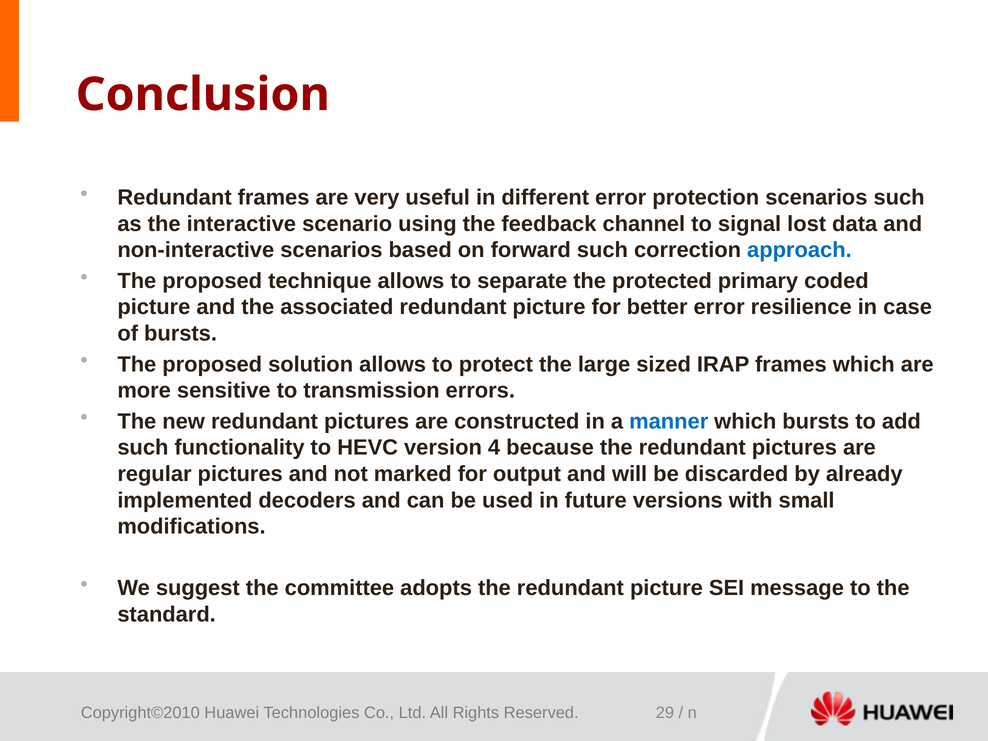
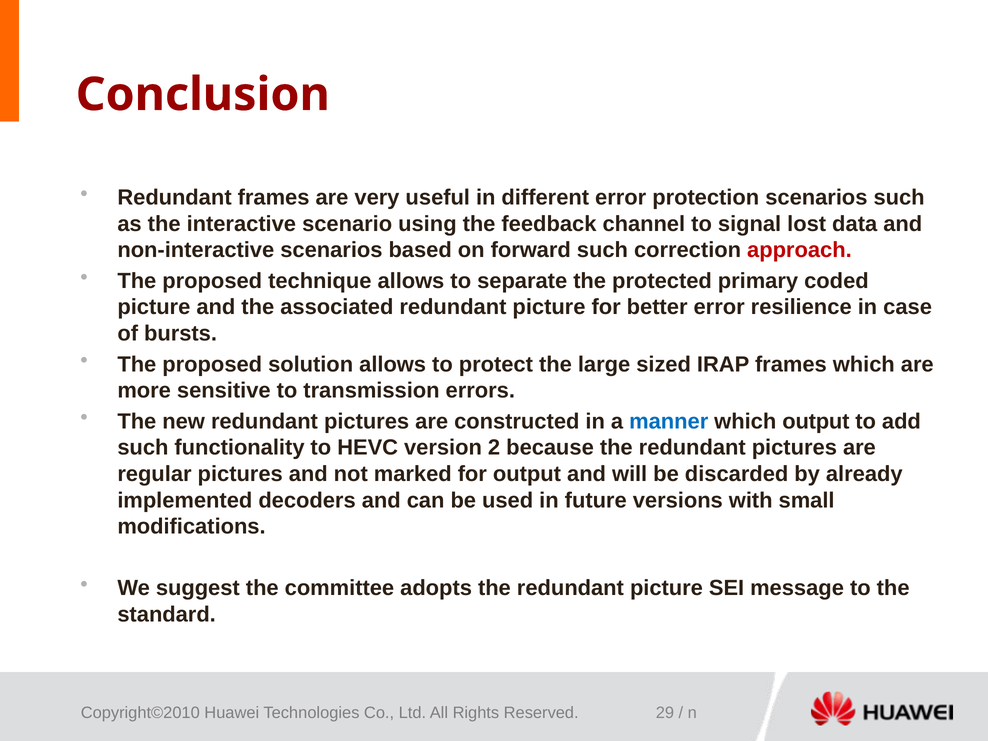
approach colour: blue -> red (799, 250)
which bursts: bursts -> output (816, 421)
4: 4 -> 2 (494, 448)
